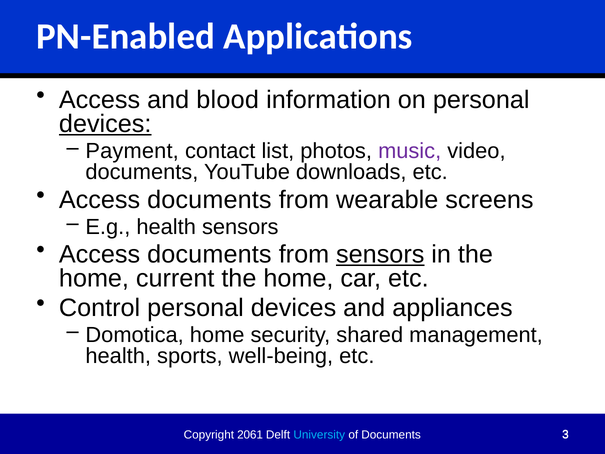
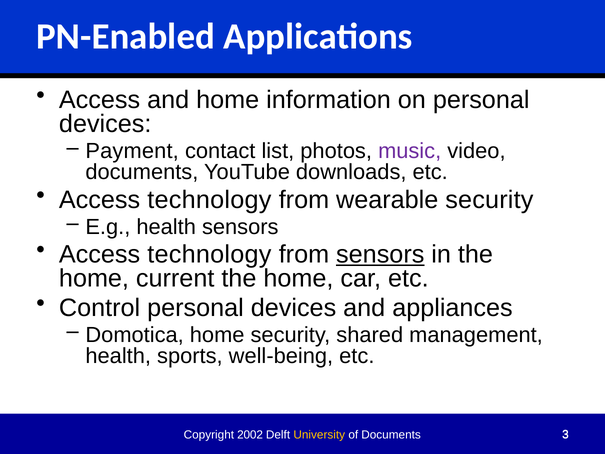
and blood: blood -> home (228, 100)
devices underline: present -> none (105, 124)
documents: documents -> technology (209, 200)
wearable screens: screens -> security (489, 200)
documents: documents -> technology (209, 254)
2061: 2061 -> 2002 (250, 434)
University colour: light blue -> yellow (319, 434)
